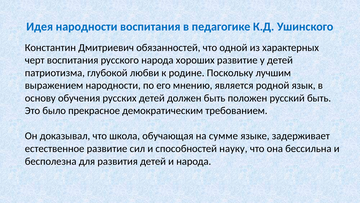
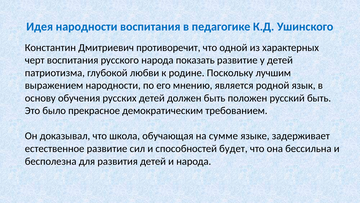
обязанностей: обязанностей -> противоречит (168, 47)
хороших: хороших -> показать (195, 60)
науку: науку -> будет (233, 148)
